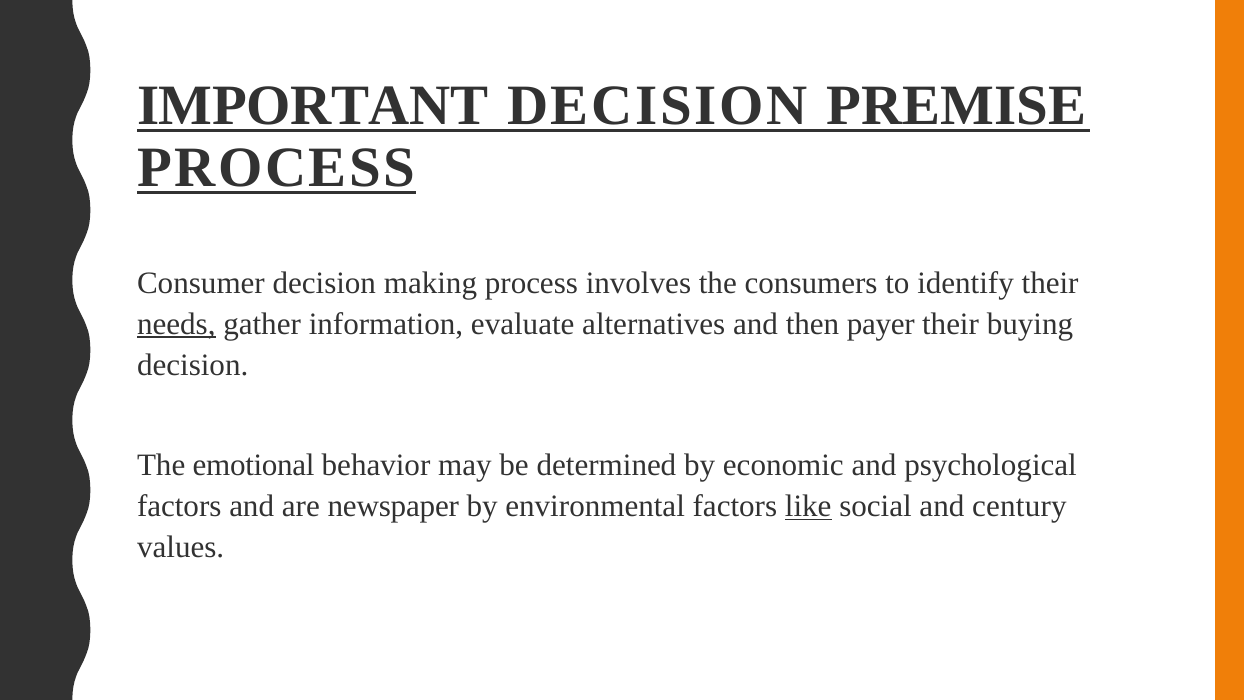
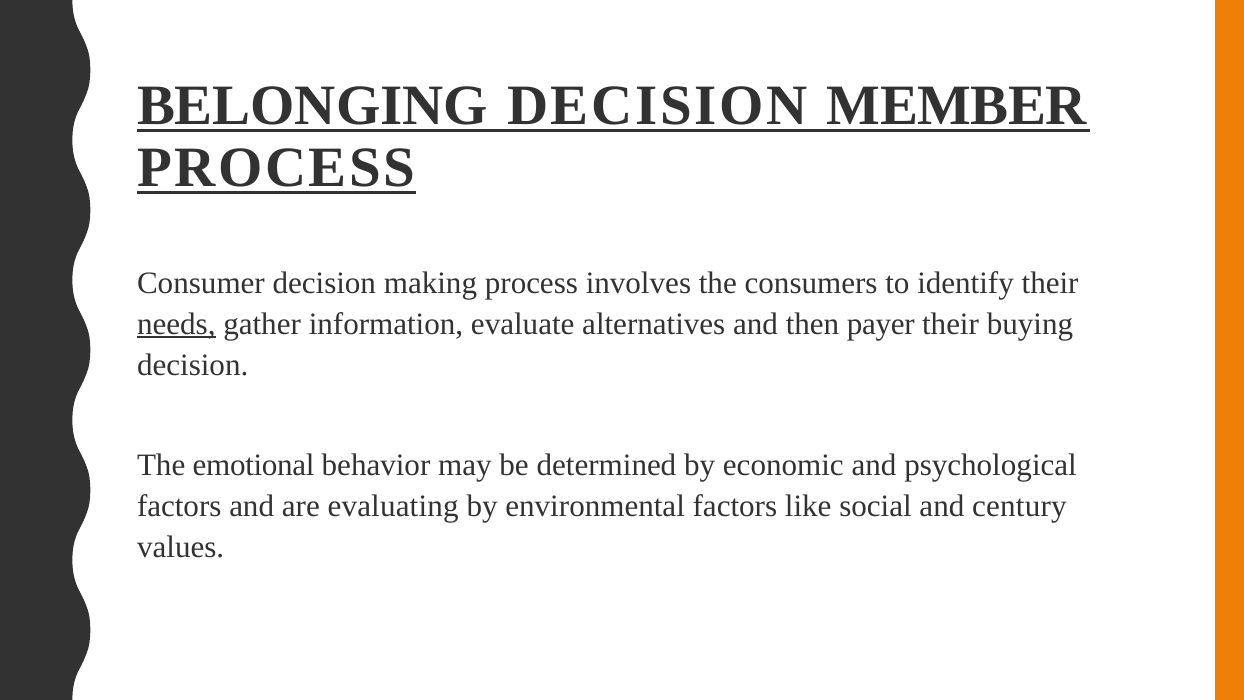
IMPORTANT: IMPORTANT -> BELONGING (312, 106)
PREMISE: PREMISE -> MEMBER (957, 106)
newspaper: newspaper -> evaluating (393, 506)
like underline: present -> none (808, 506)
